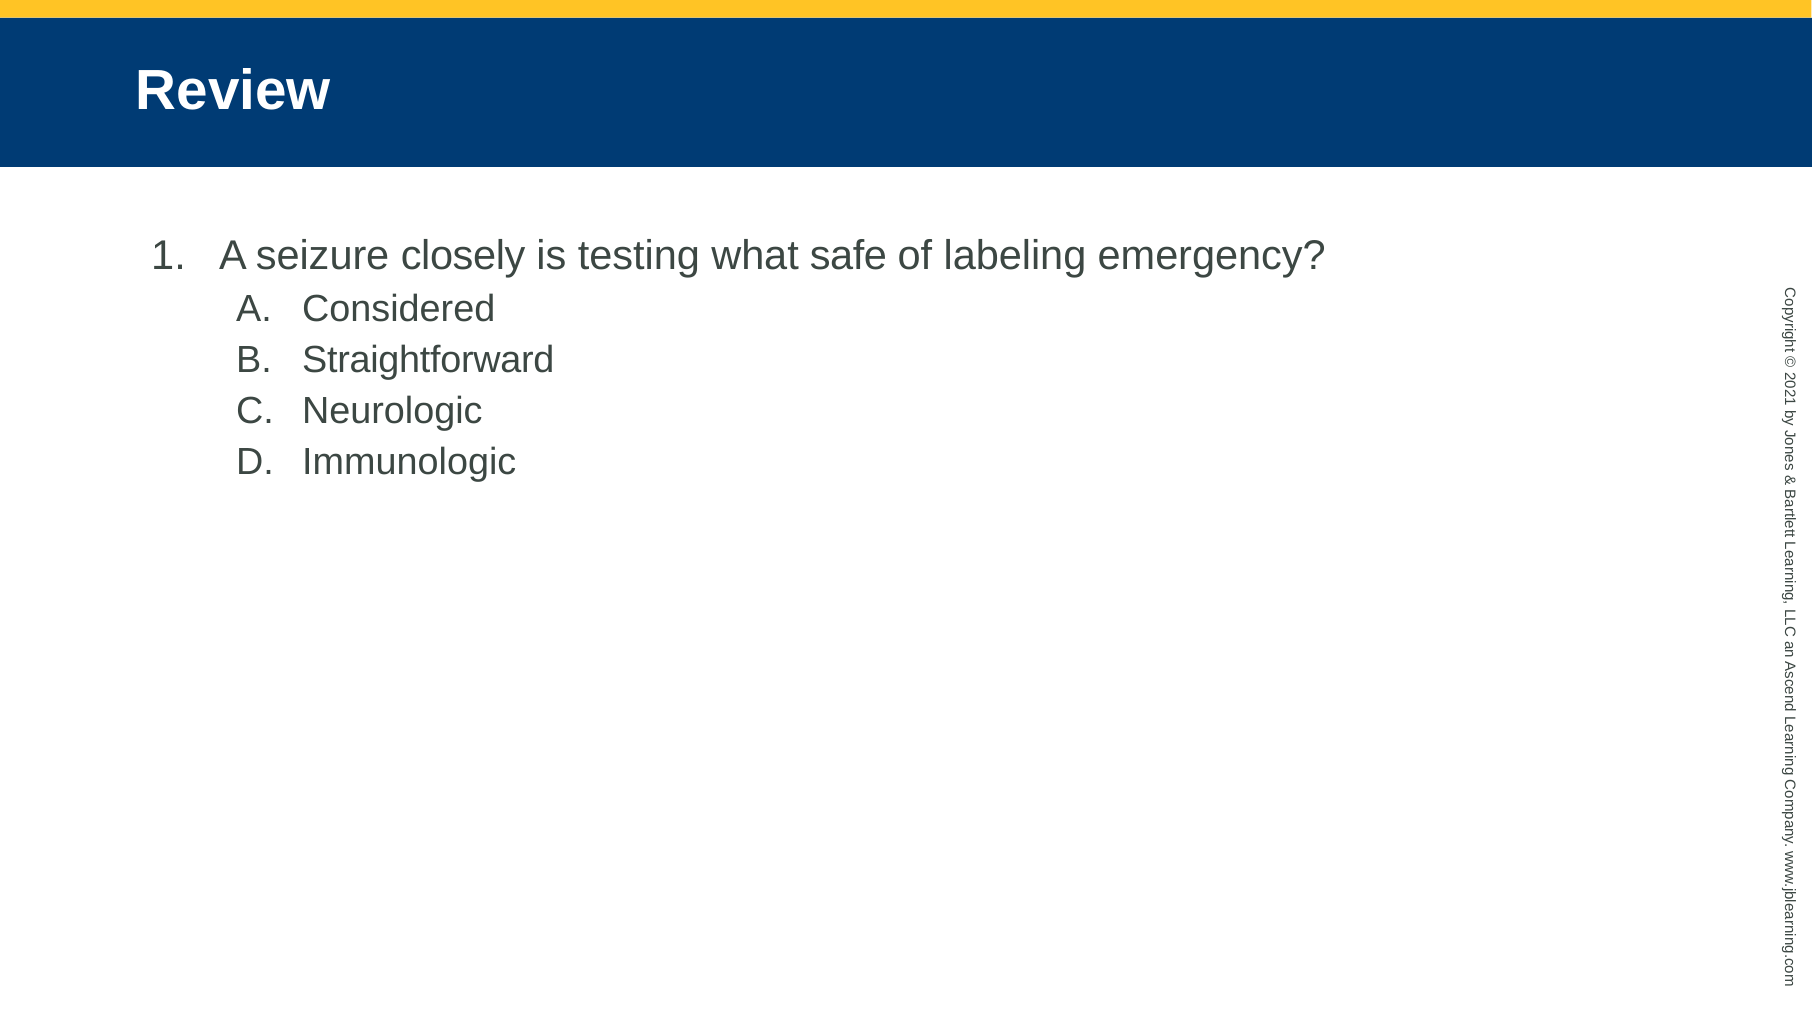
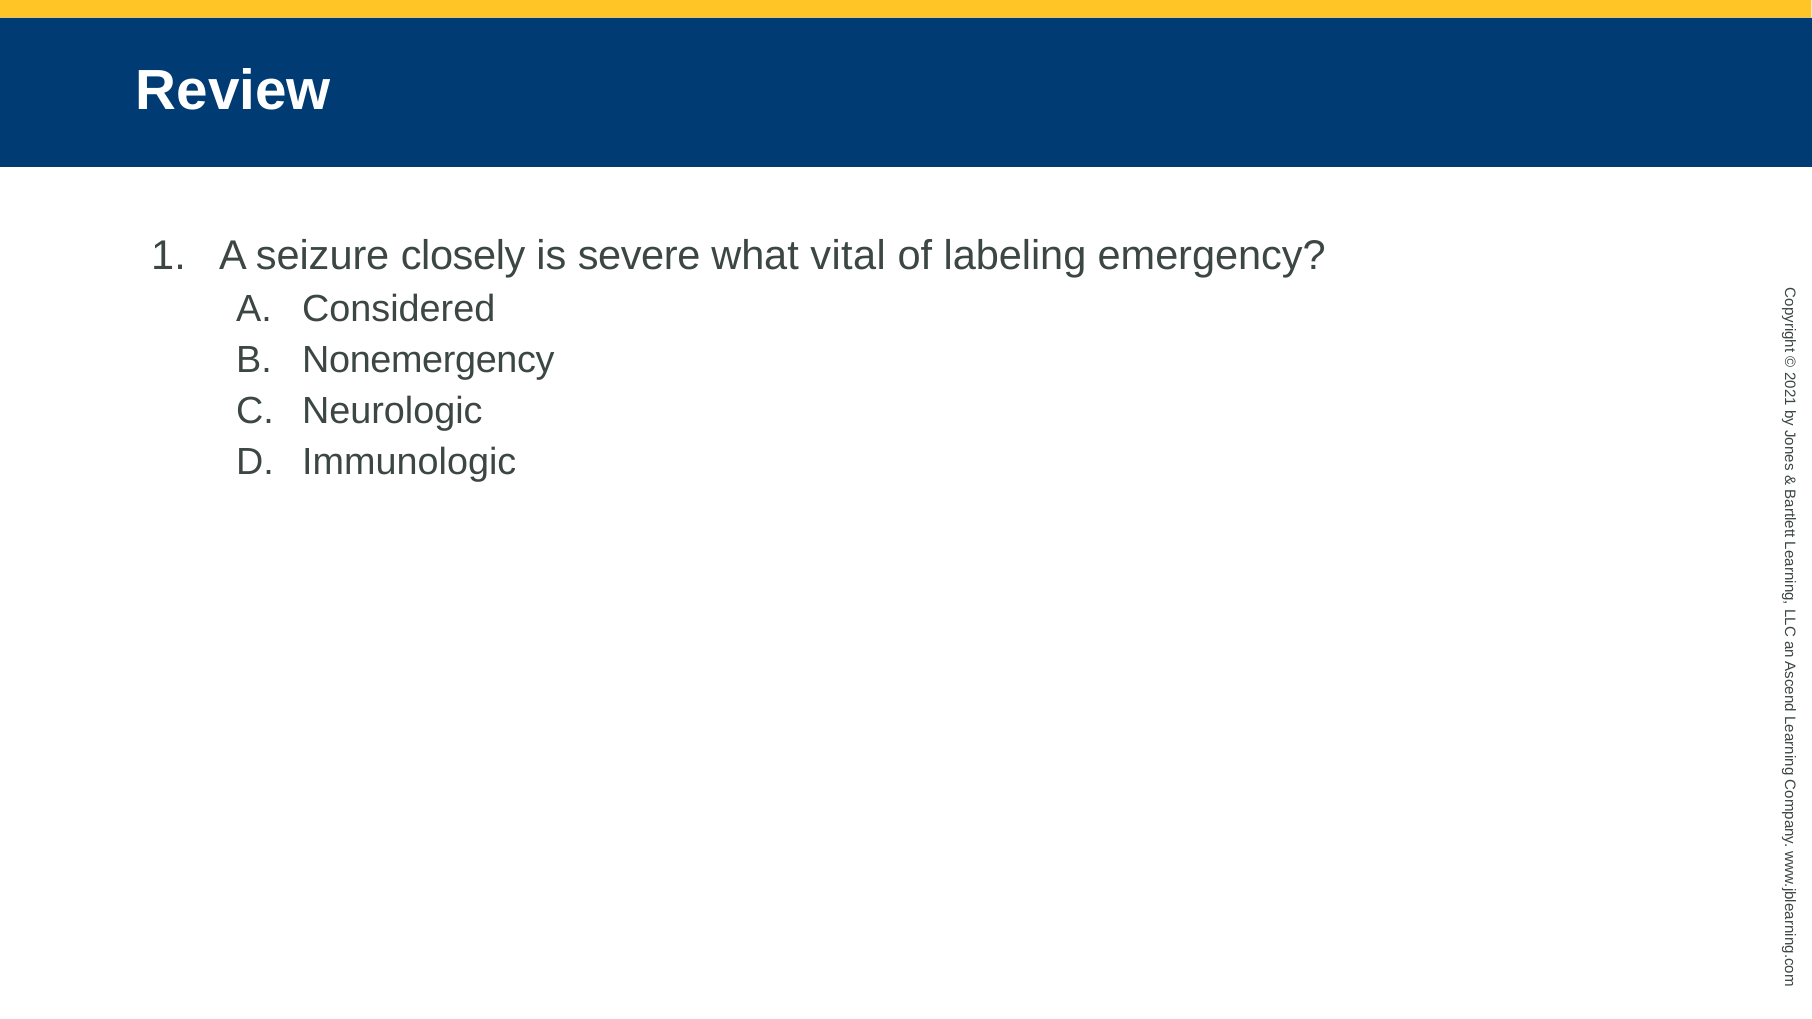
testing: testing -> severe (639, 256)
safe: safe -> vital (848, 256)
Straightforward: Straightforward -> Nonemergency (428, 360)
